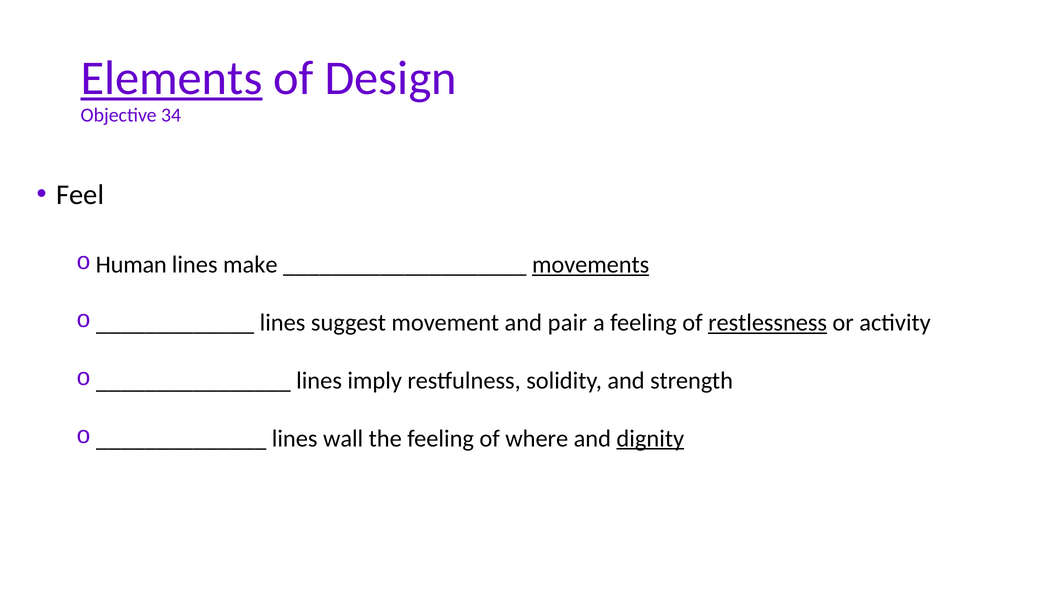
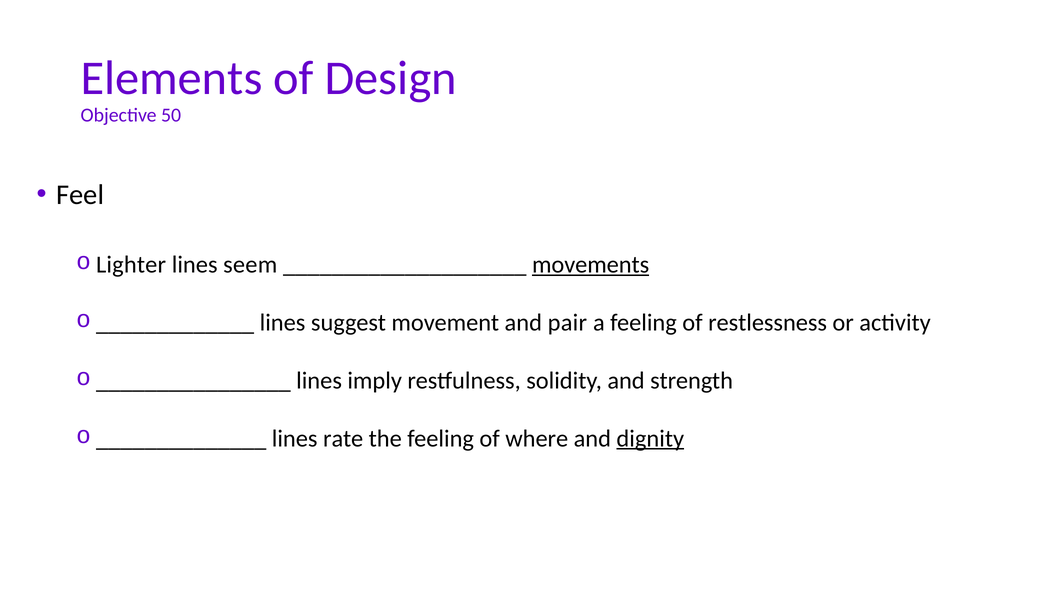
Elements underline: present -> none (172, 78)
34: 34 -> 50 (171, 115)
Human: Human -> Lighter (131, 264)
make: make -> seem (250, 264)
restlessness underline: present -> none (768, 322)
wall: wall -> rate (343, 438)
